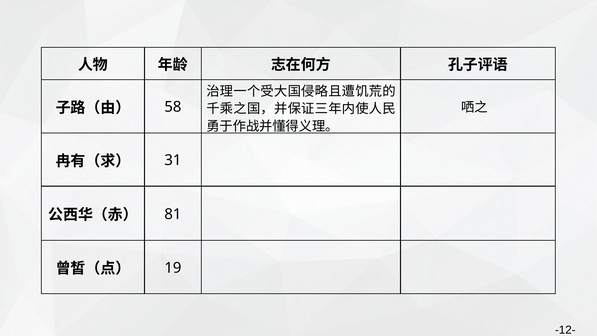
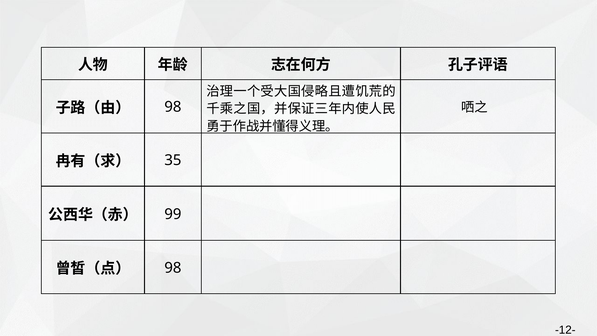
58: 58 -> 98 (173, 107)
31: 31 -> 35 (173, 160)
81: 81 -> 99 (173, 214)
19: 19 -> 98 (173, 268)
